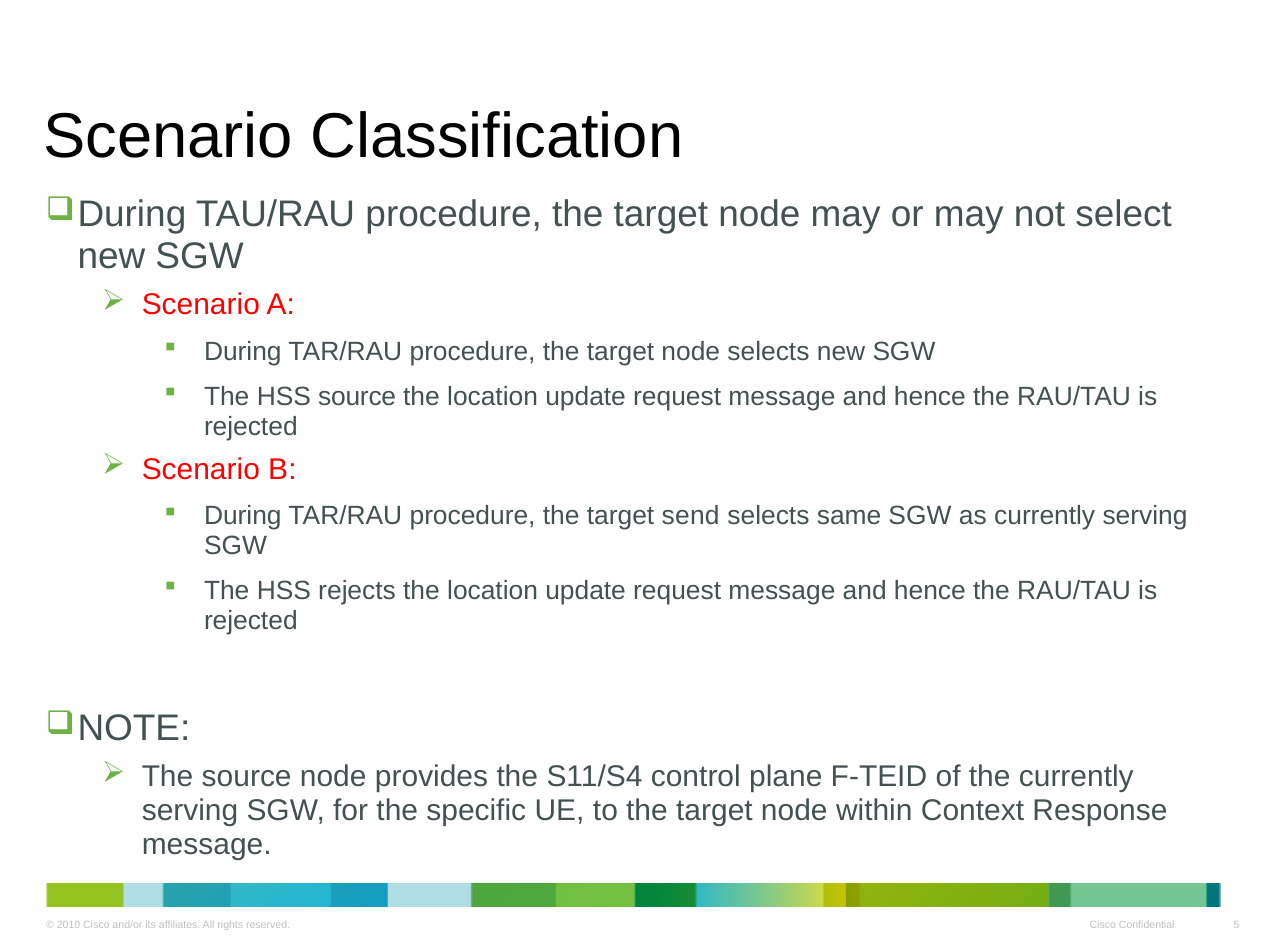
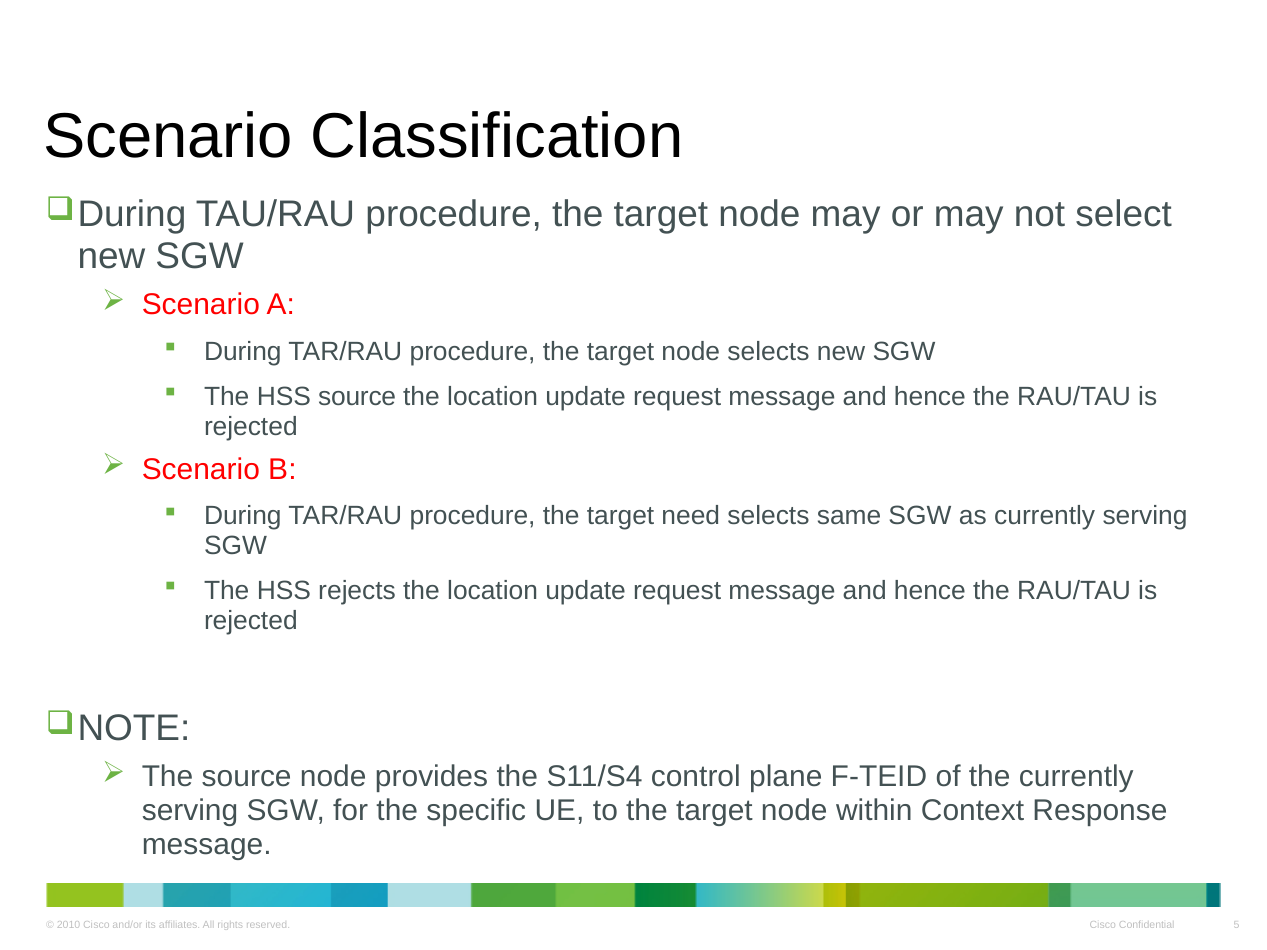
send: send -> need (691, 516)
